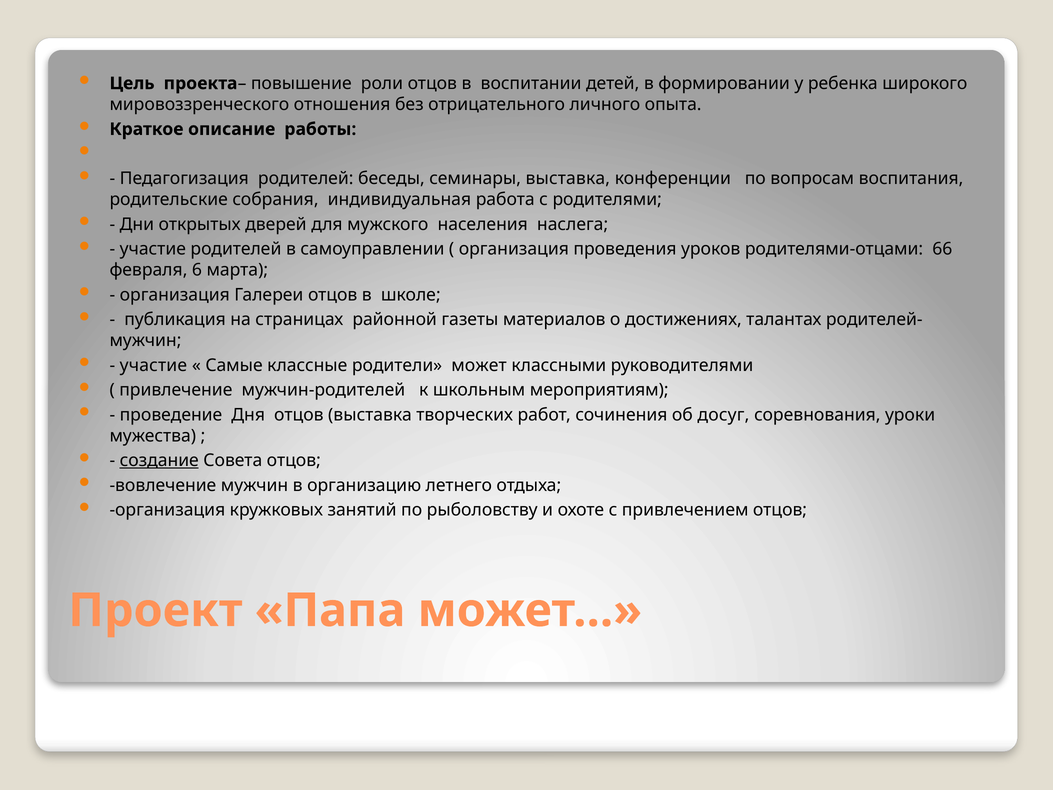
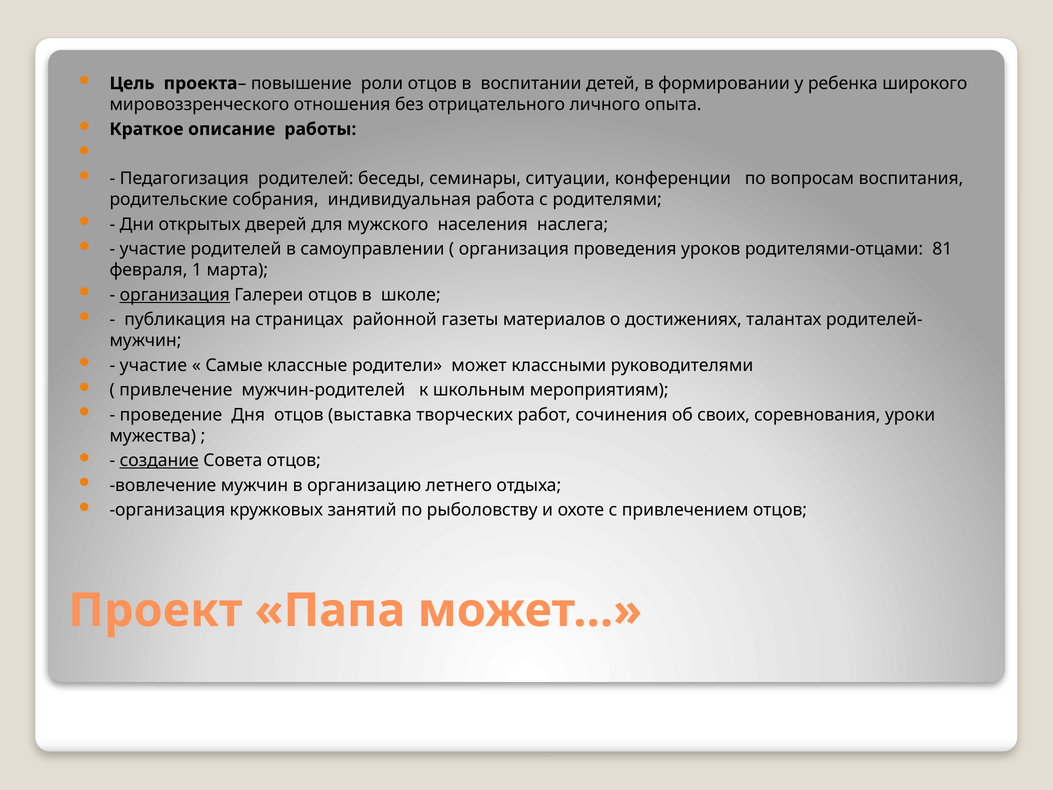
семинары выставка: выставка -> ситуации (568, 179)
66: 66 -> 81 (942, 249)
6: 6 -> 1 (197, 270)
организация underline: none -> present (175, 295)
досуг: досуг -> своих (724, 415)
